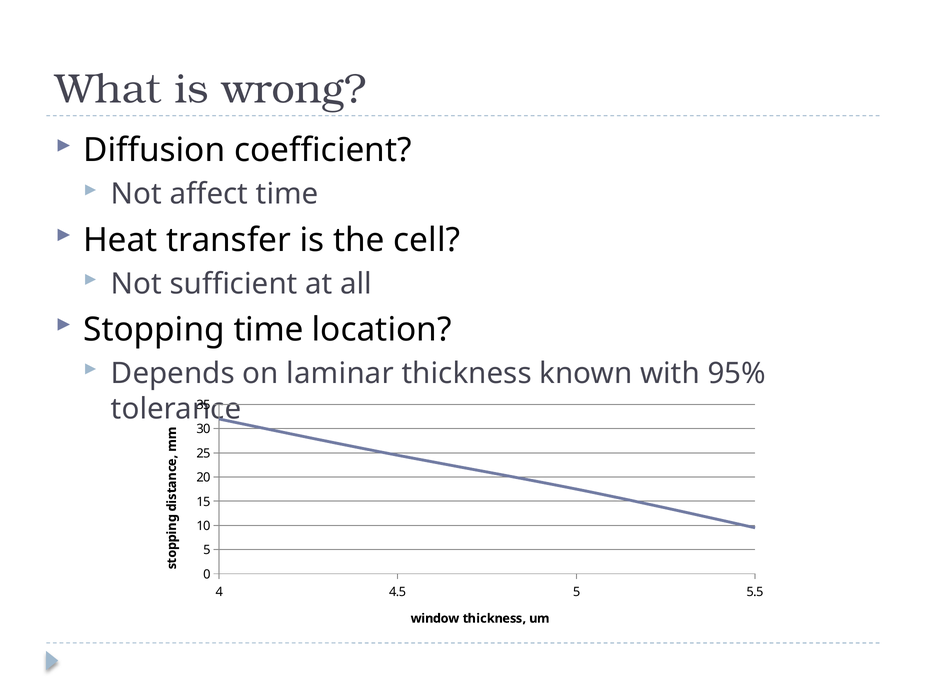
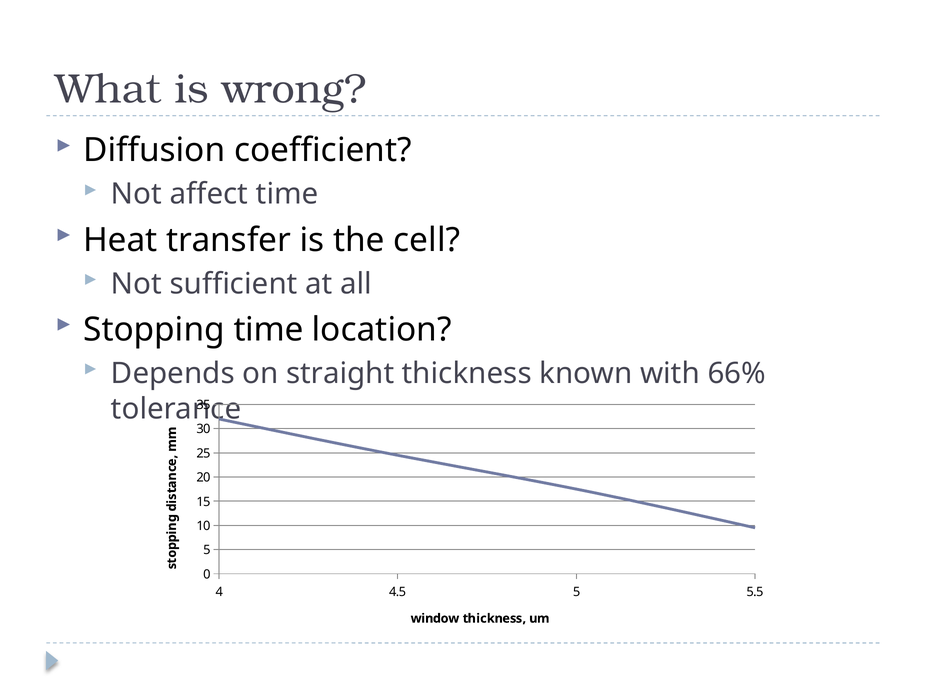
laminar: laminar -> straight (340, 374)
95%: 95% -> 66% (737, 374)
